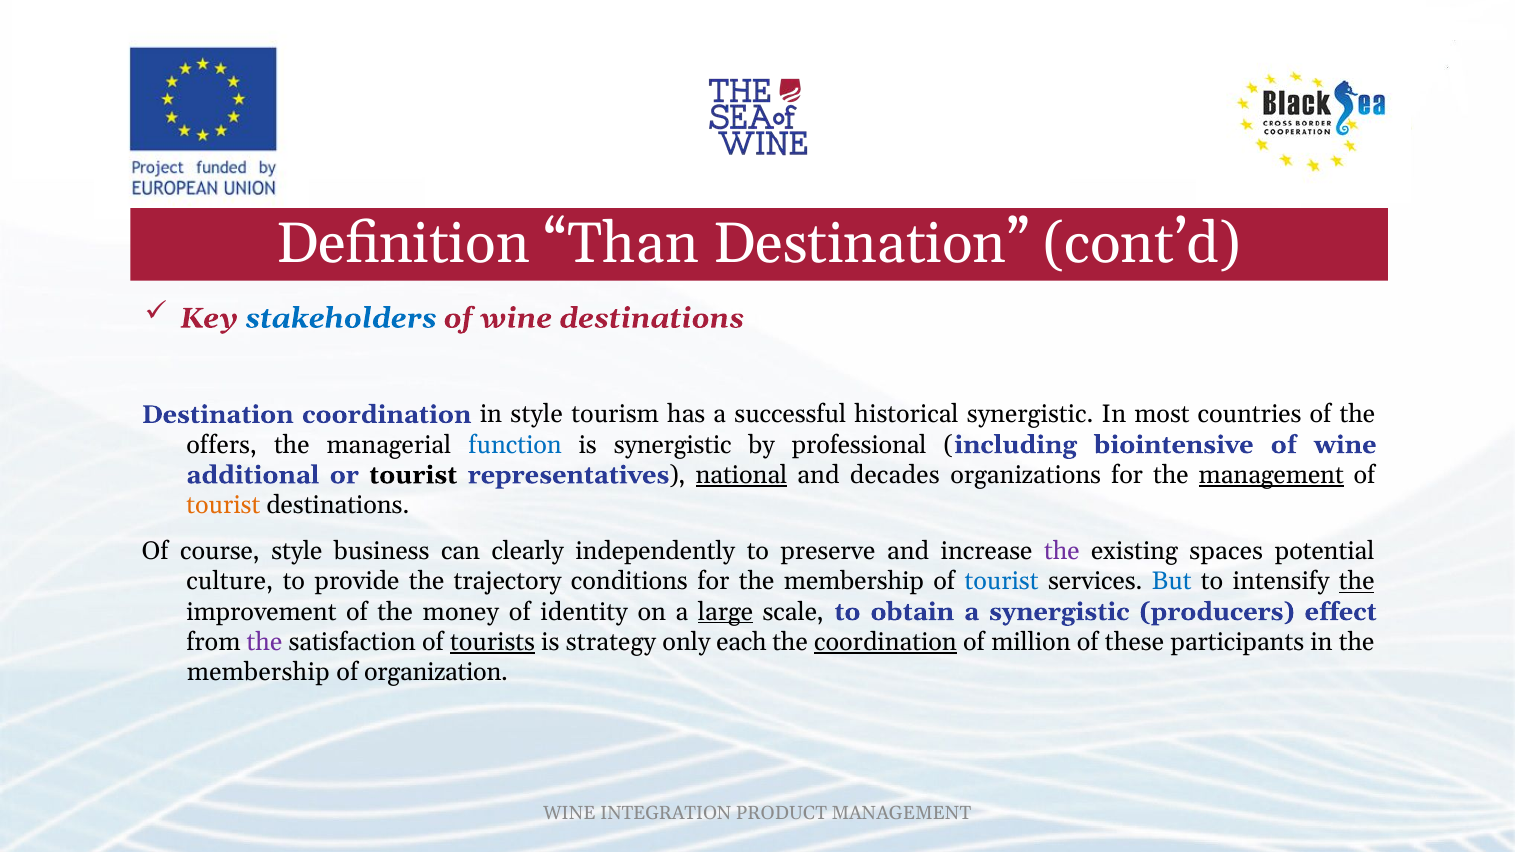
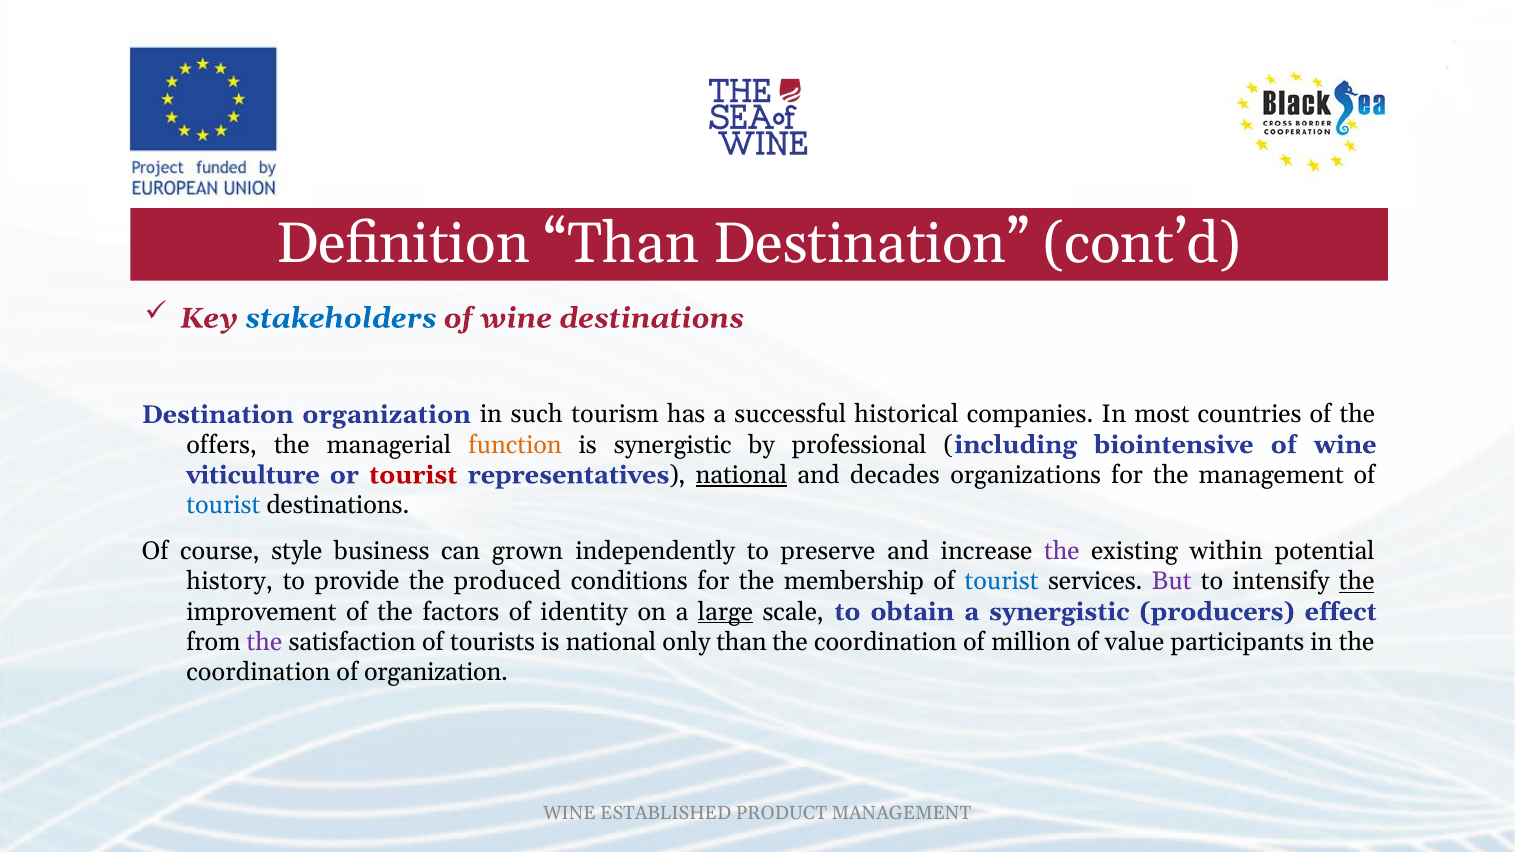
Destination coordination: coordination -> organization (387, 415)
in style: style -> such (537, 415)
historical synergistic: synergistic -> companies (1030, 415)
function colour: blue -> orange (515, 445)
additional: additional -> viticulture (253, 475)
tourist colour: black -> red (413, 475)
management underline: present -> none (1271, 475)
tourist colour: orange -> blue (223, 505)
clearly: clearly -> grown (528, 551)
spaces: spaces -> within (1226, 551)
culture: culture -> history (230, 582)
trajectory: trajectory -> produced (507, 582)
But colour: blue -> purple (1172, 582)
money: money -> factors (461, 612)
tourists underline: present -> none (493, 642)
is strategy: strategy -> national (611, 642)
only each: each -> than (742, 642)
coordination underline: present -> none (885, 642)
these: these -> value (1135, 642)
membership: membership -> coordination (258, 672)
INTEGRATION: INTEGRATION -> ESTABLISHED (666, 813)
